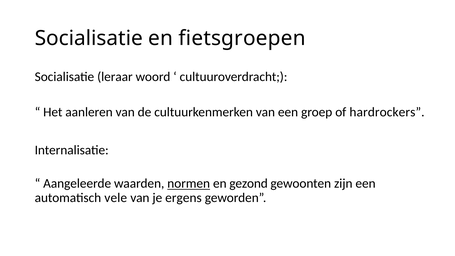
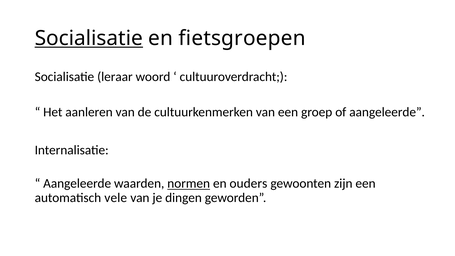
Socialisatie underline: none -> present (89, 38)
of hardrockers: hardrockers -> aangeleerde (387, 112)
gezond: gezond -> ouders (248, 184)
ergens: ergens -> dingen (184, 198)
